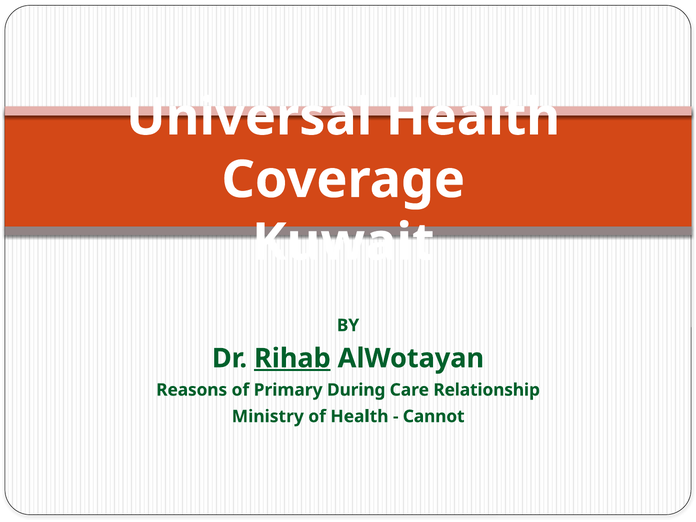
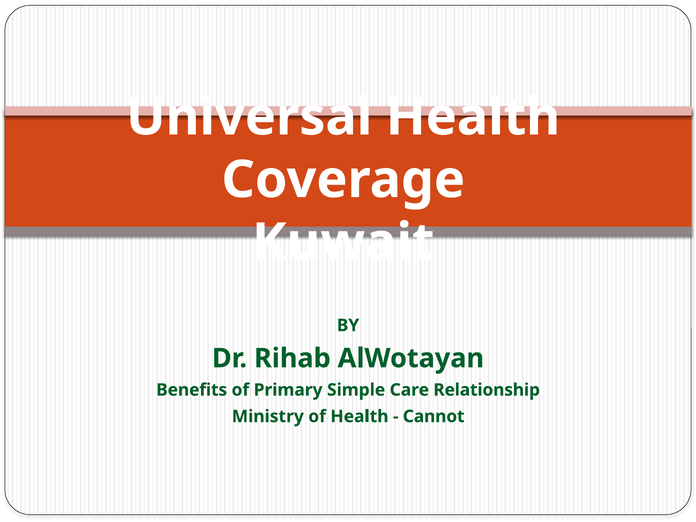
Rihab underline: present -> none (292, 358)
Reasons: Reasons -> Benefits (192, 390)
During: During -> Simple (356, 390)
